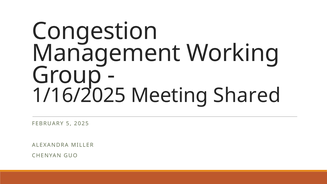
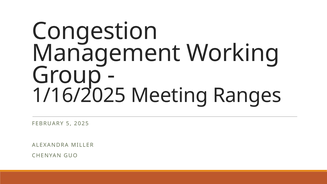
Shared: Shared -> Ranges (247, 95)
